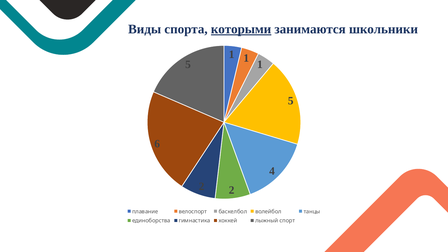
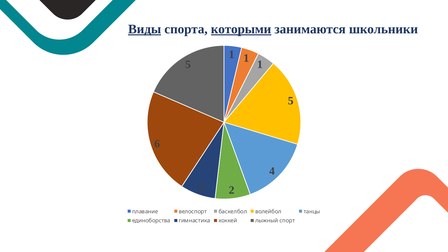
Виды underline: none -> present (145, 29)
